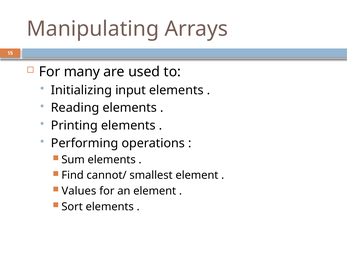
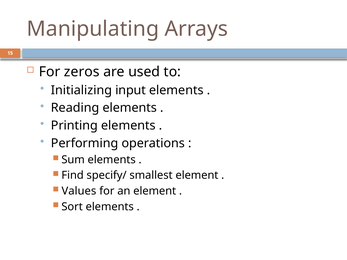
many: many -> zeros (82, 72)
cannot/: cannot/ -> specify/ (107, 175)
